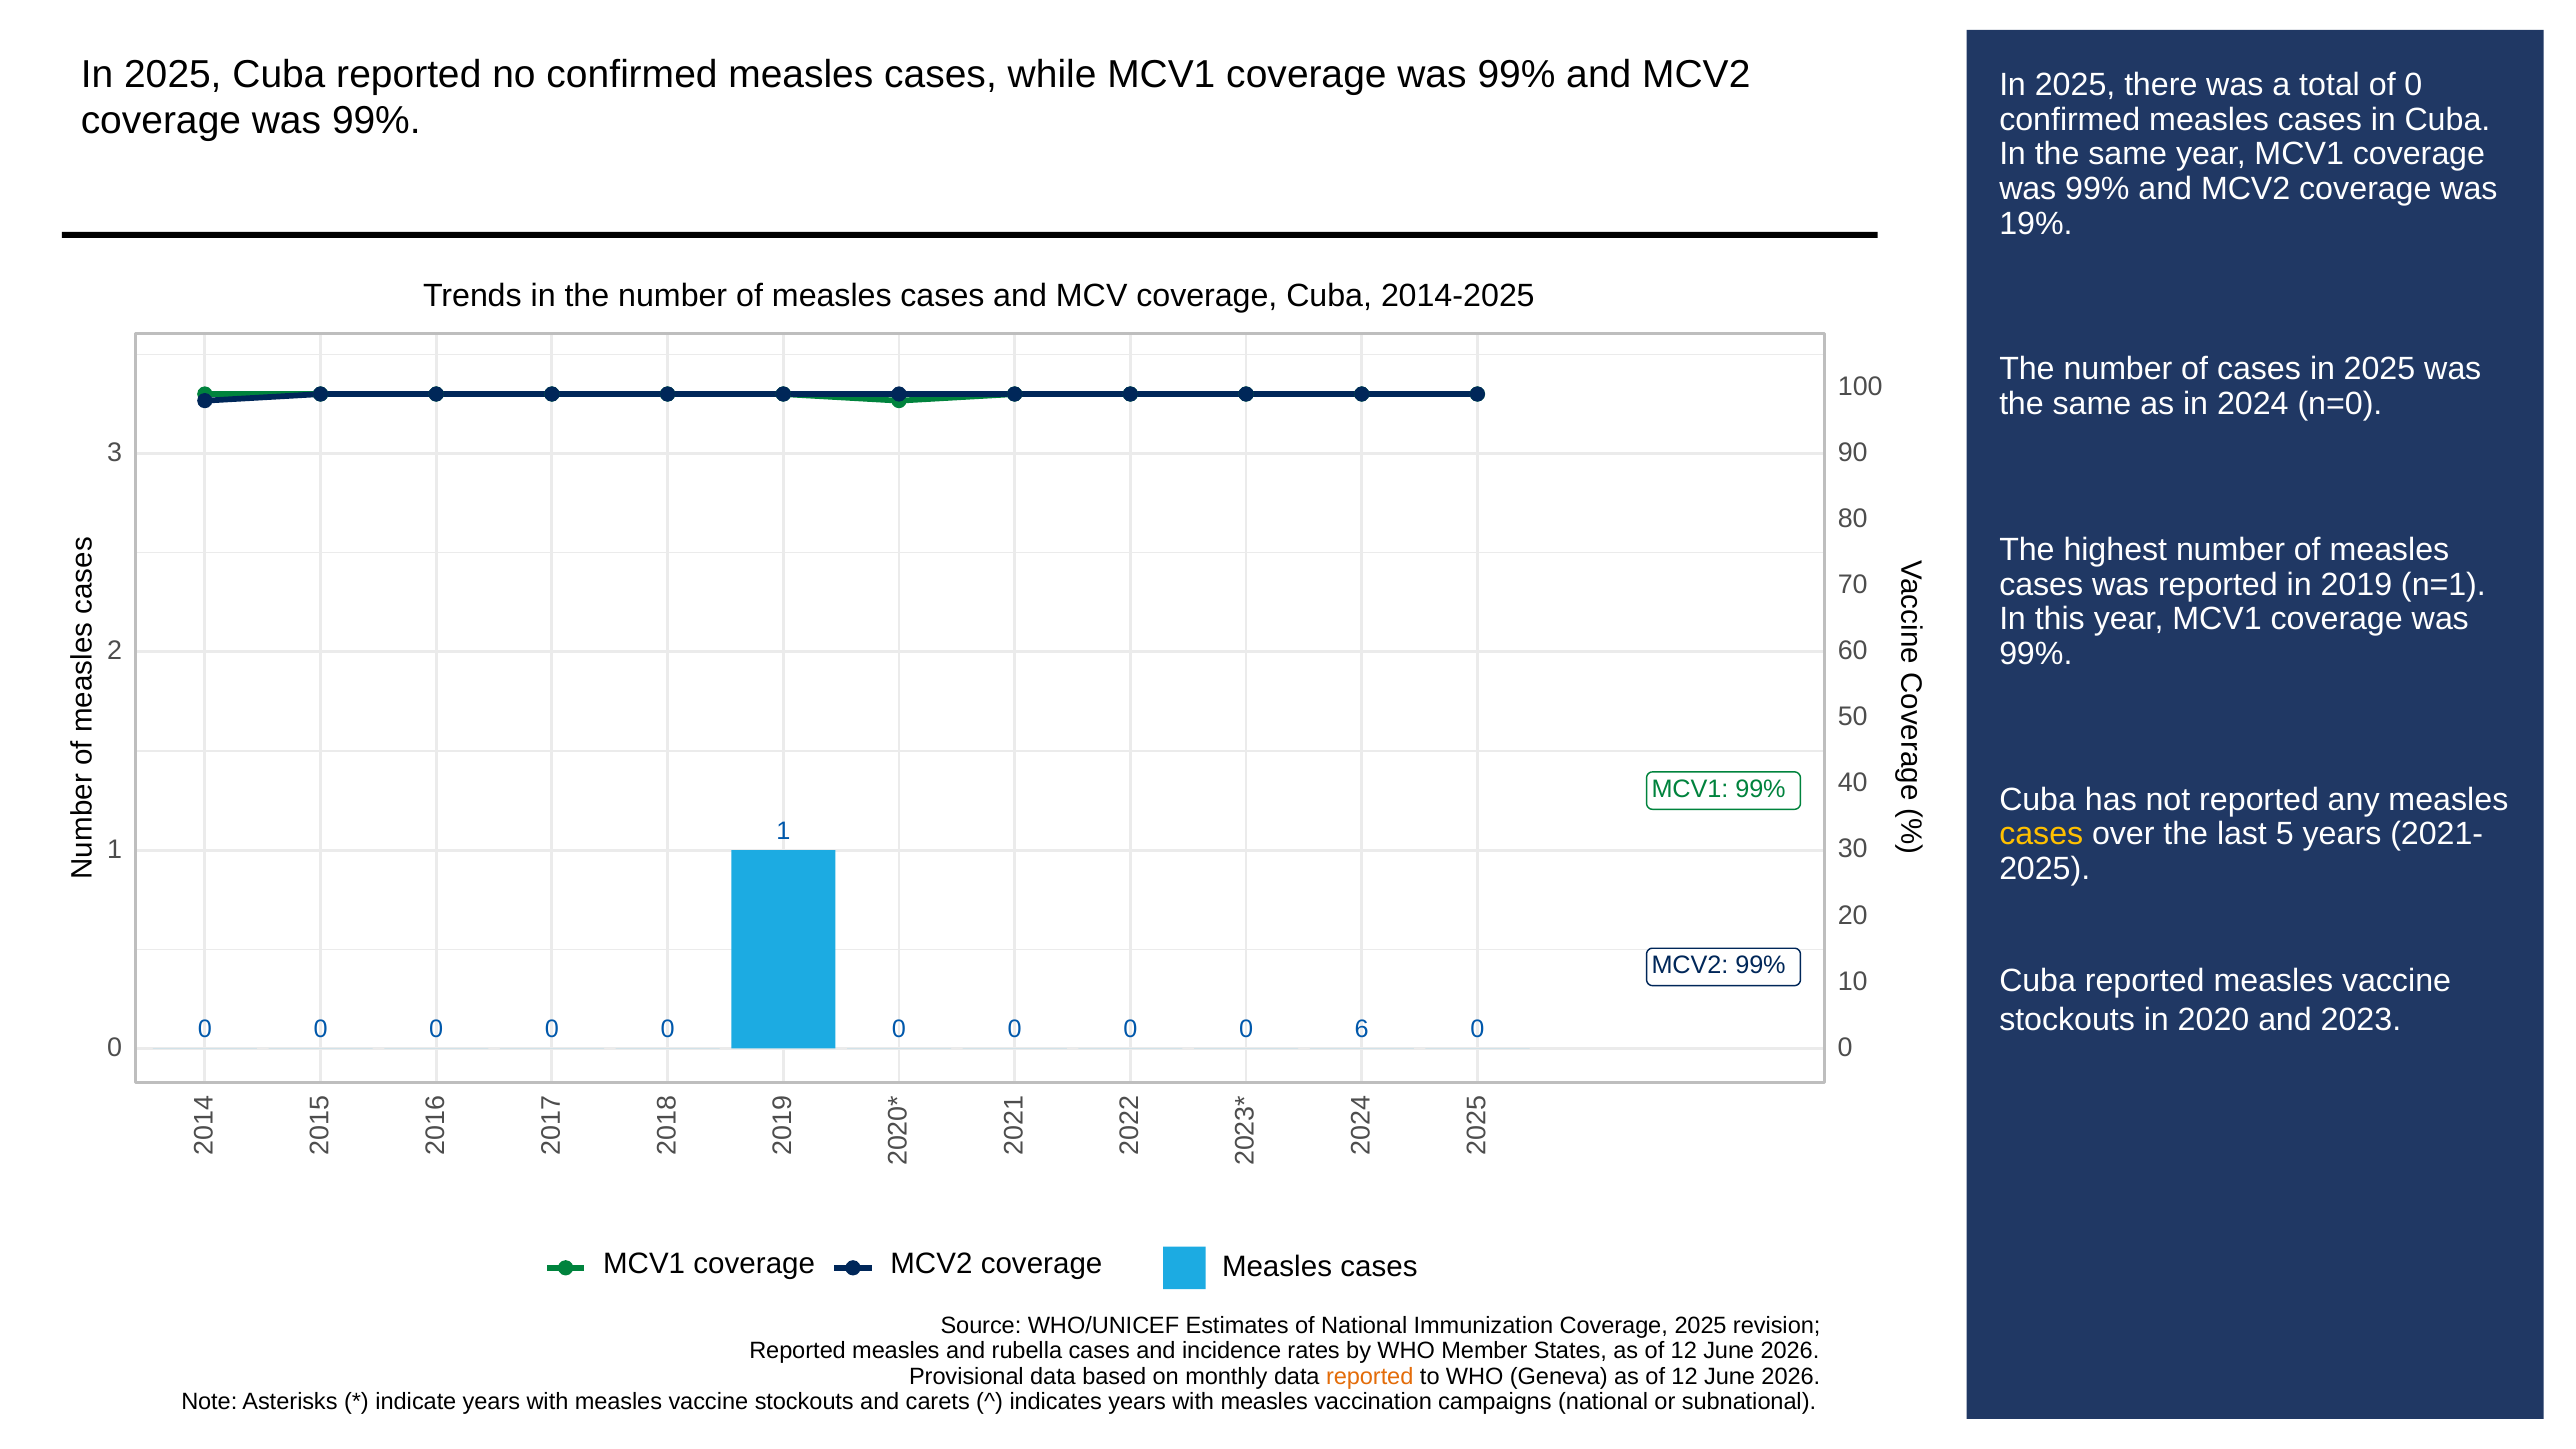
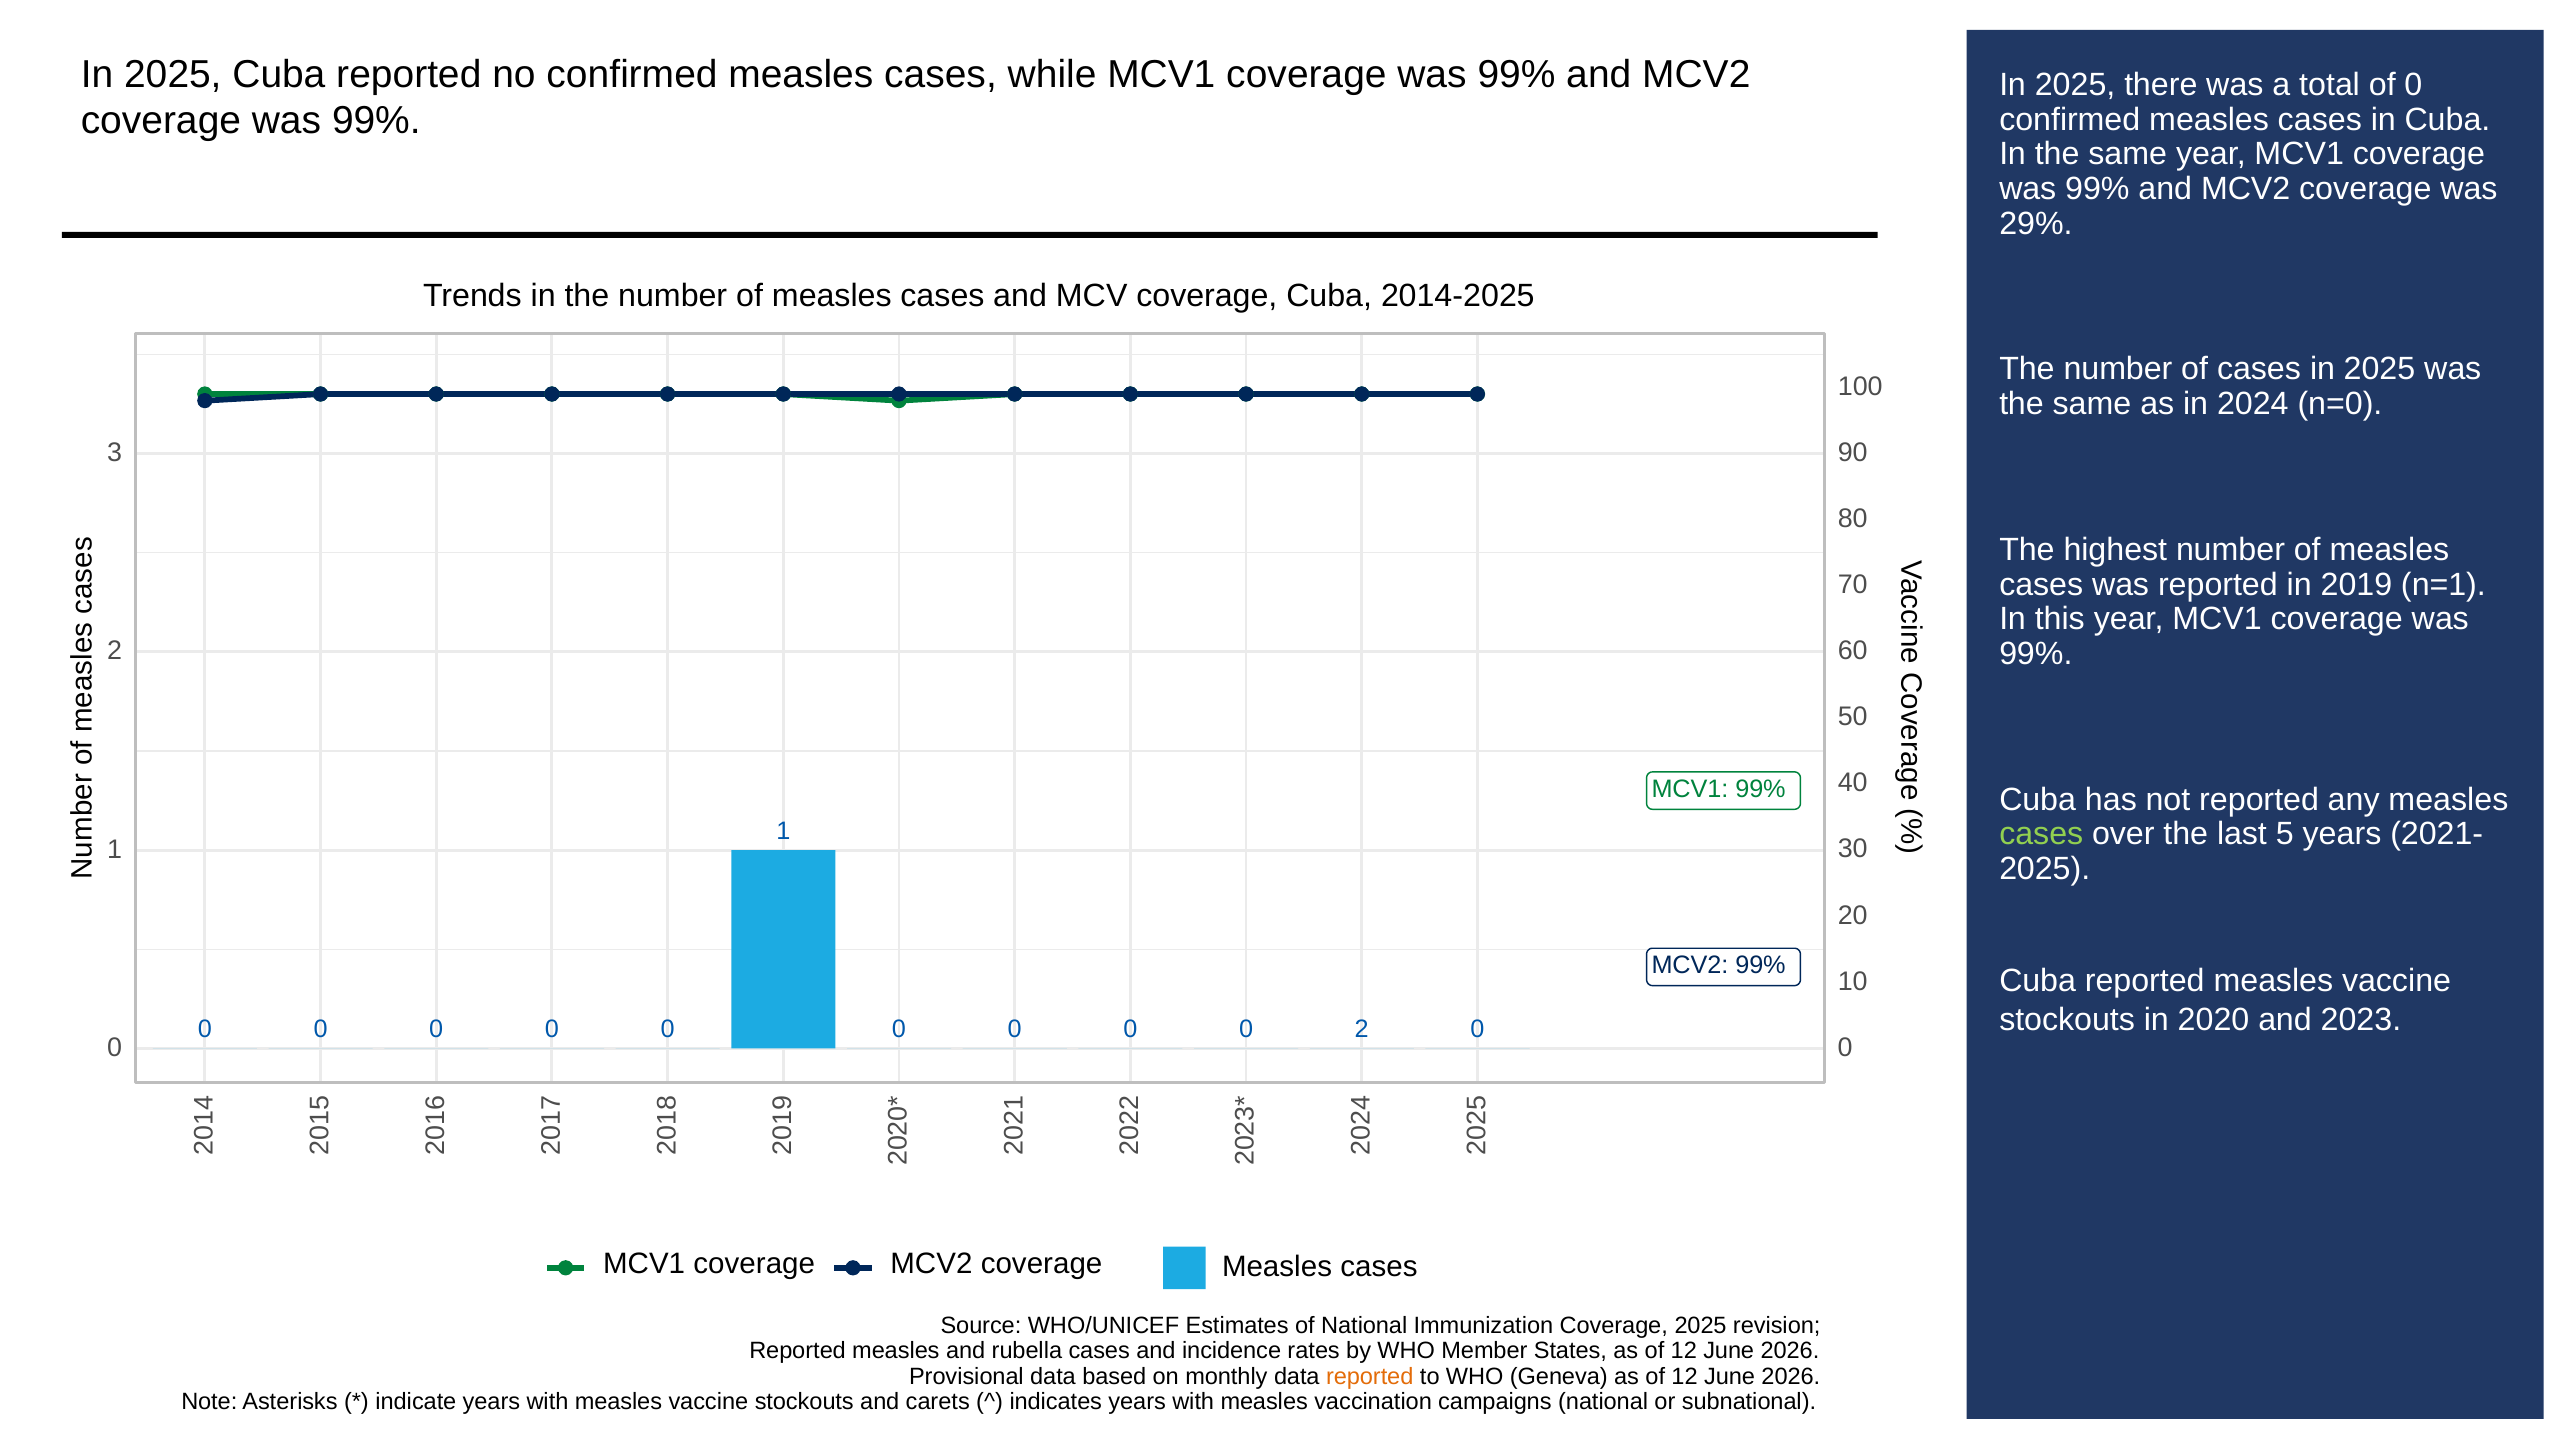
19%: 19% -> 29% (2036, 224)
cases colour: yellow -> light green (2041, 834)
0 0 6: 6 -> 2 (1362, 1029)
